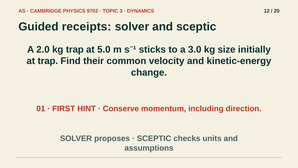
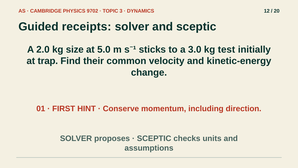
kg trap: trap -> size (75, 49)
size: size -> test (226, 49)
